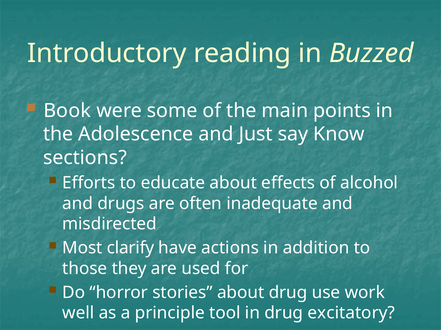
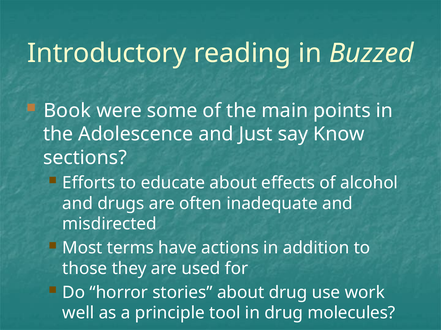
clarify: clarify -> terms (130, 248)
excitatory: excitatory -> molecules (351, 314)
